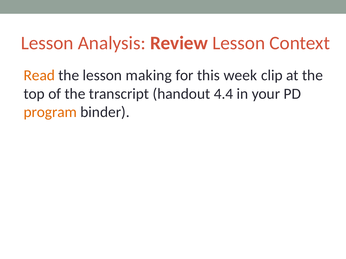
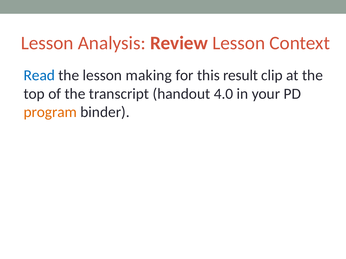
Read colour: orange -> blue (39, 75)
week: week -> result (241, 75)
4.4: 4.4 -> 4.0 (223, 94)
